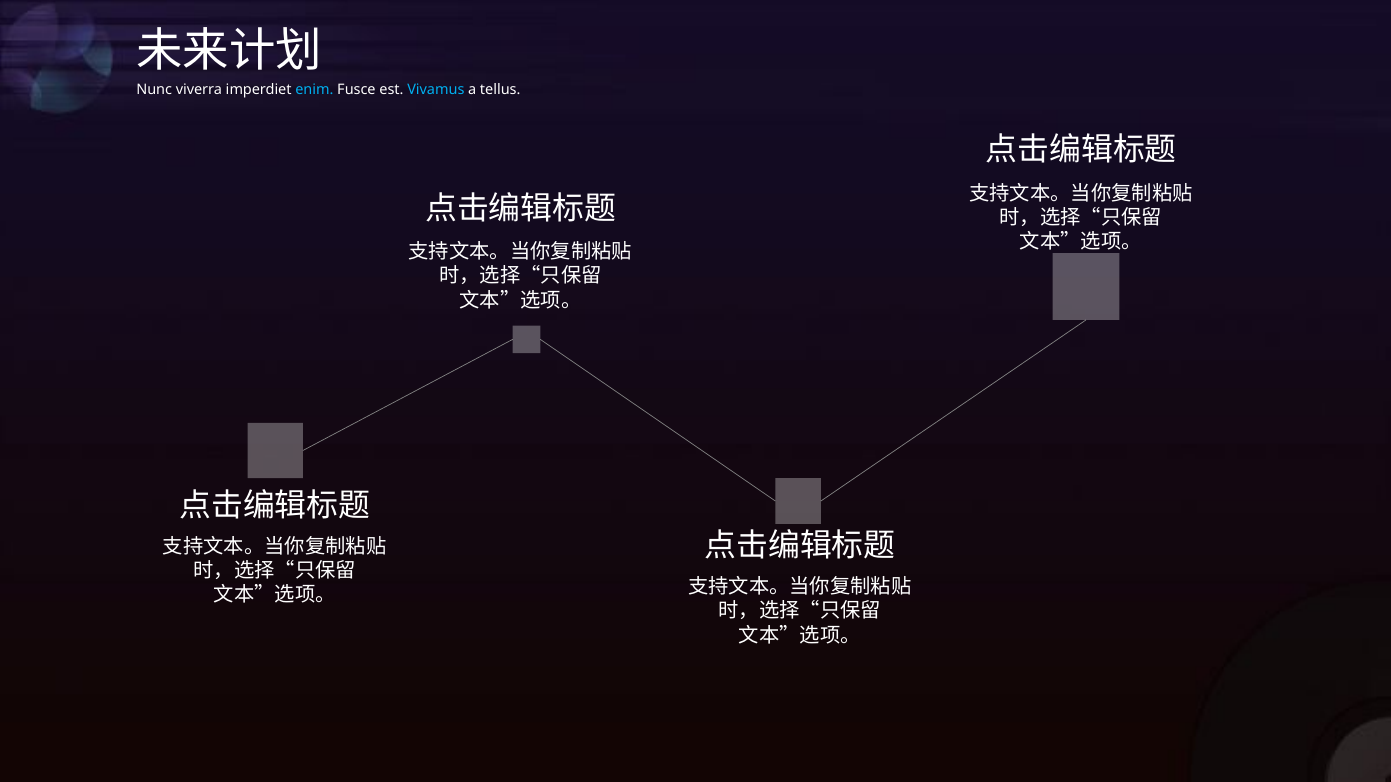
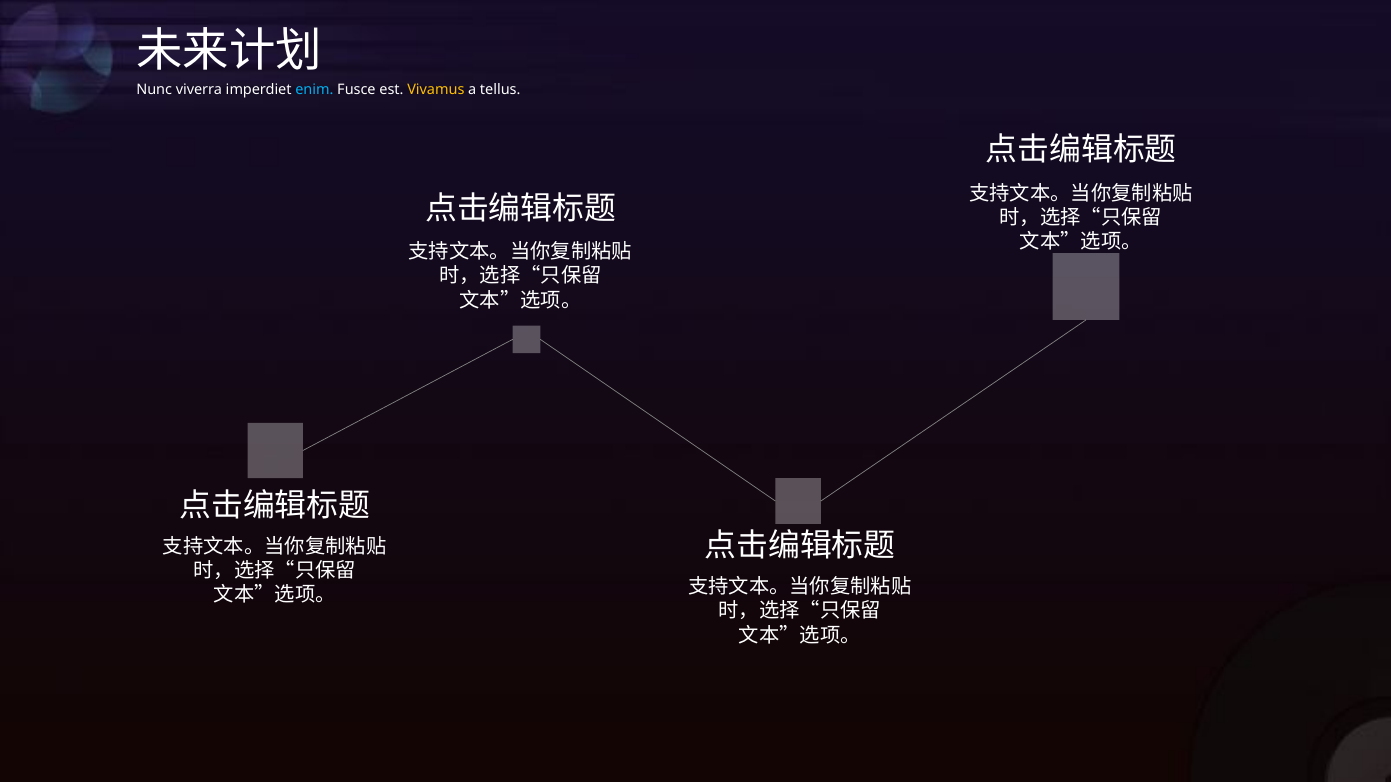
Vivamus colour: light blue -> yellow (436, 89)
